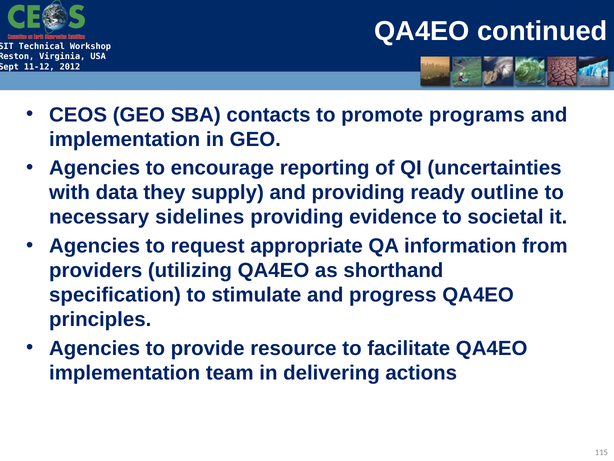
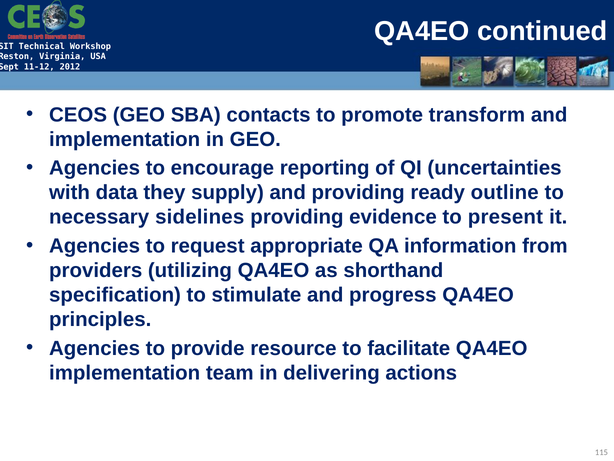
programs: programs -> transform (477, 115)
societal: societal -> present (505, 217)
